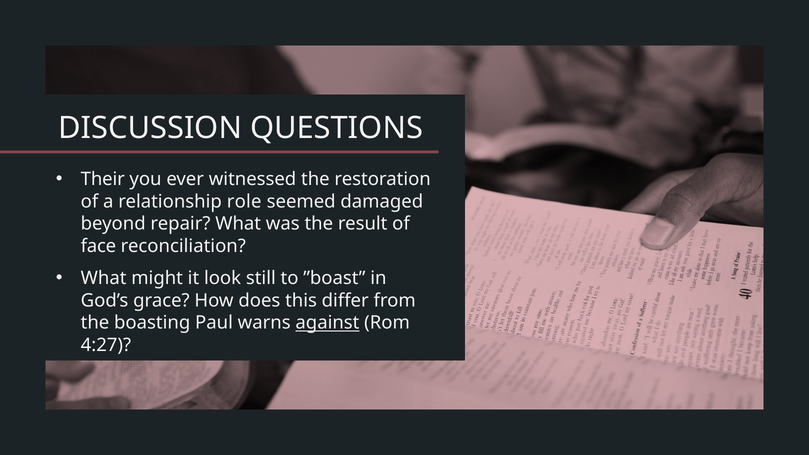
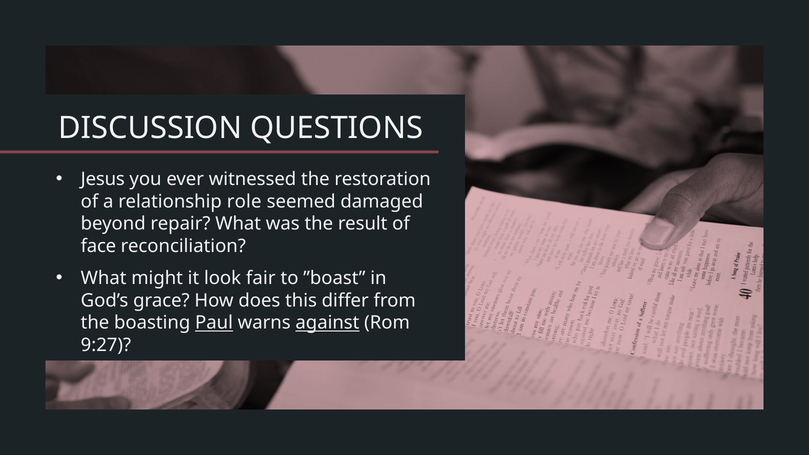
Their: Their -> Jesus (103, 179)
still: still -> fair (261, 278)
Paul underline: none -> present (214, 323)
4:27: 4:27 -> 9:27 (106, 345)
